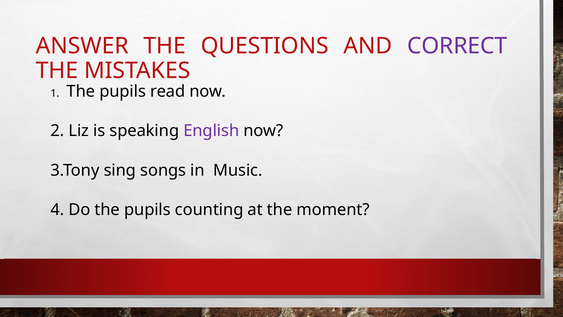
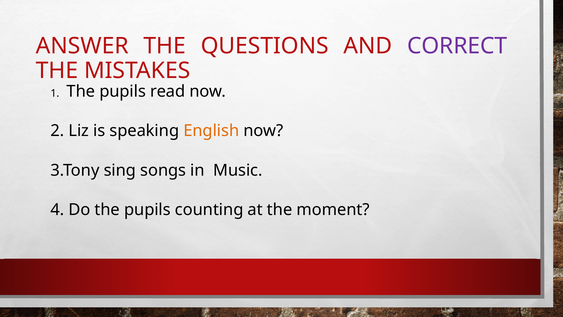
English colour: purple -> orange (211, 131)
